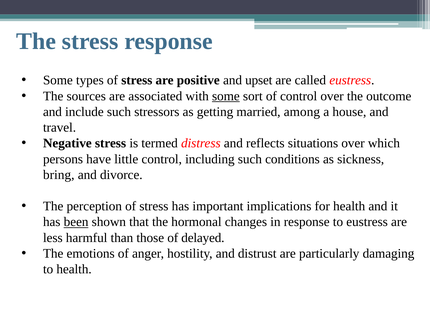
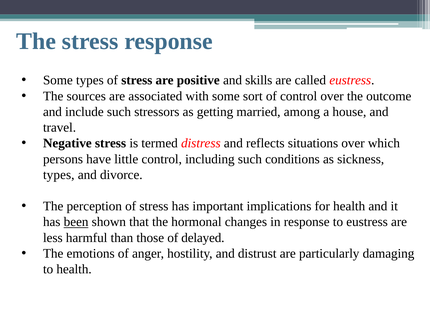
upset: upset -> skills (259, 80)
some underline: present -> none (226, 96)
bring: bring -> types (59, 175)
